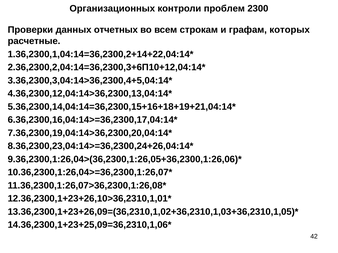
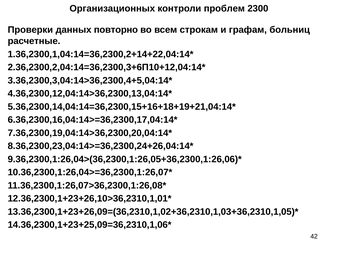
отчетных: отчетных -> повторно (116, 30)
которых: которых -> больниц (290, 30)
